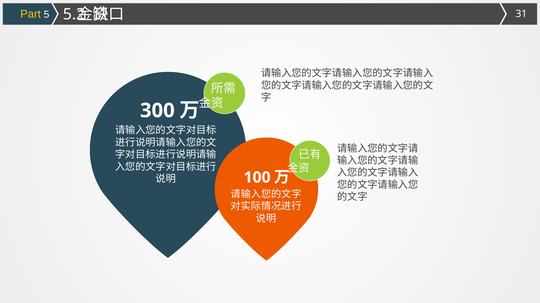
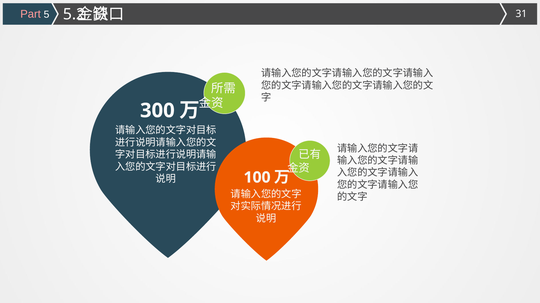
Part colour: yellow -> pink (31, 14)
